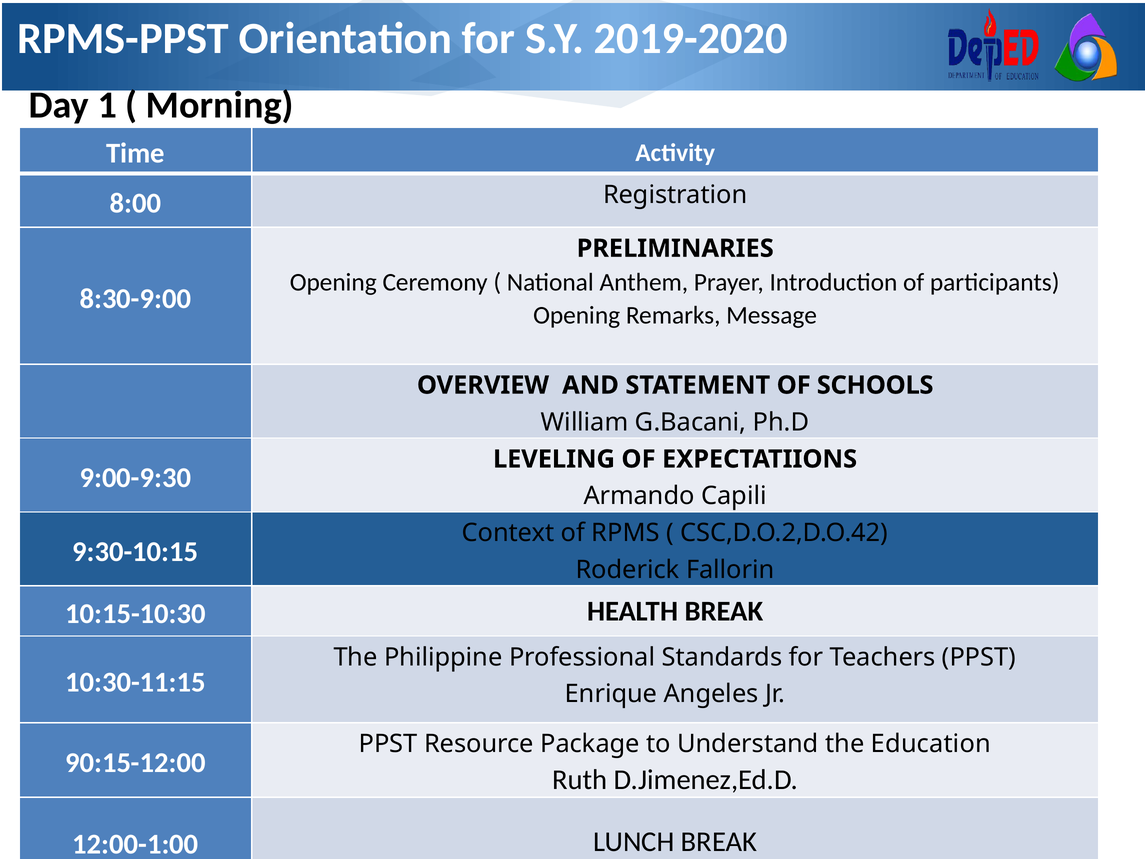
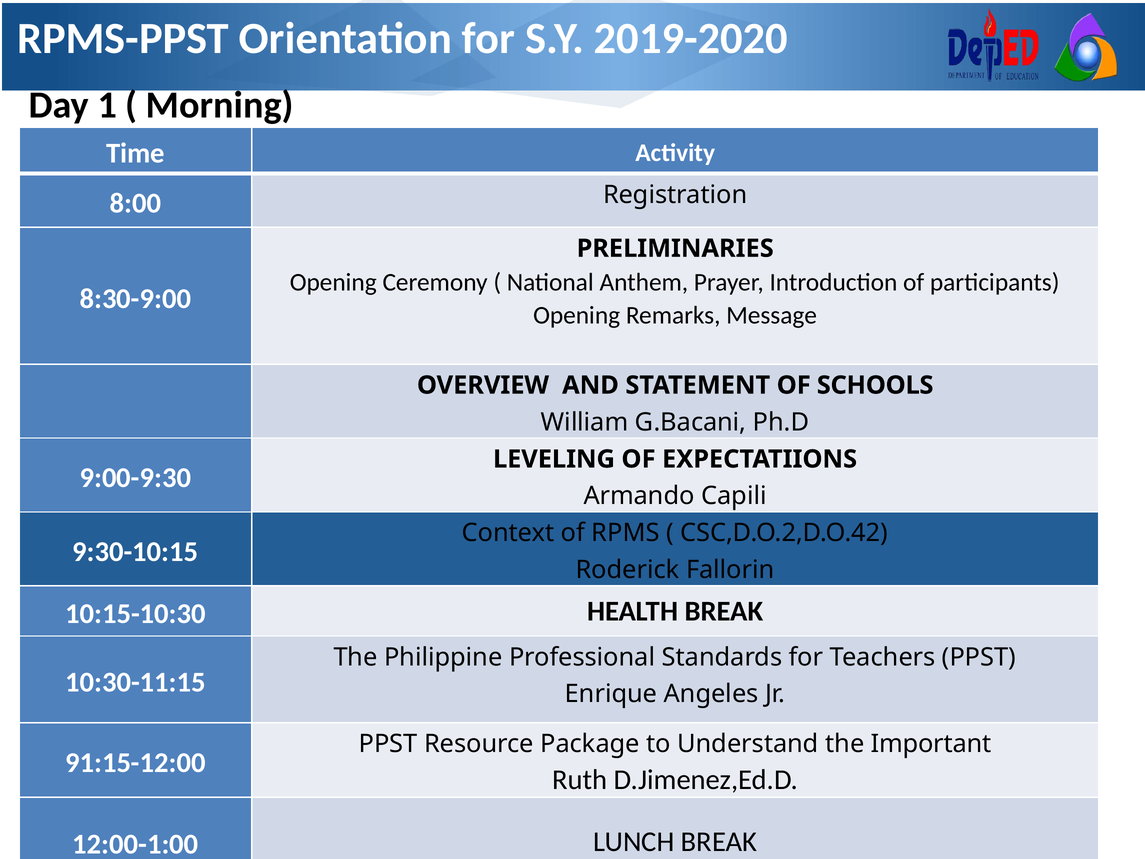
Education: Education -> Important (931, 744)
90:15-12:00: 90:15-12:00 -> 91:15-12:00 (135, 763)
